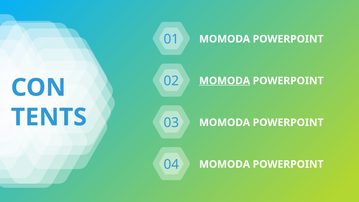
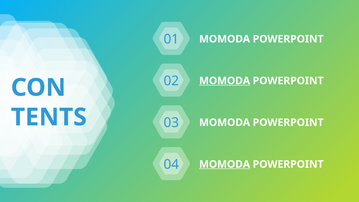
MOMODA underline: none -> present (225, 164)
